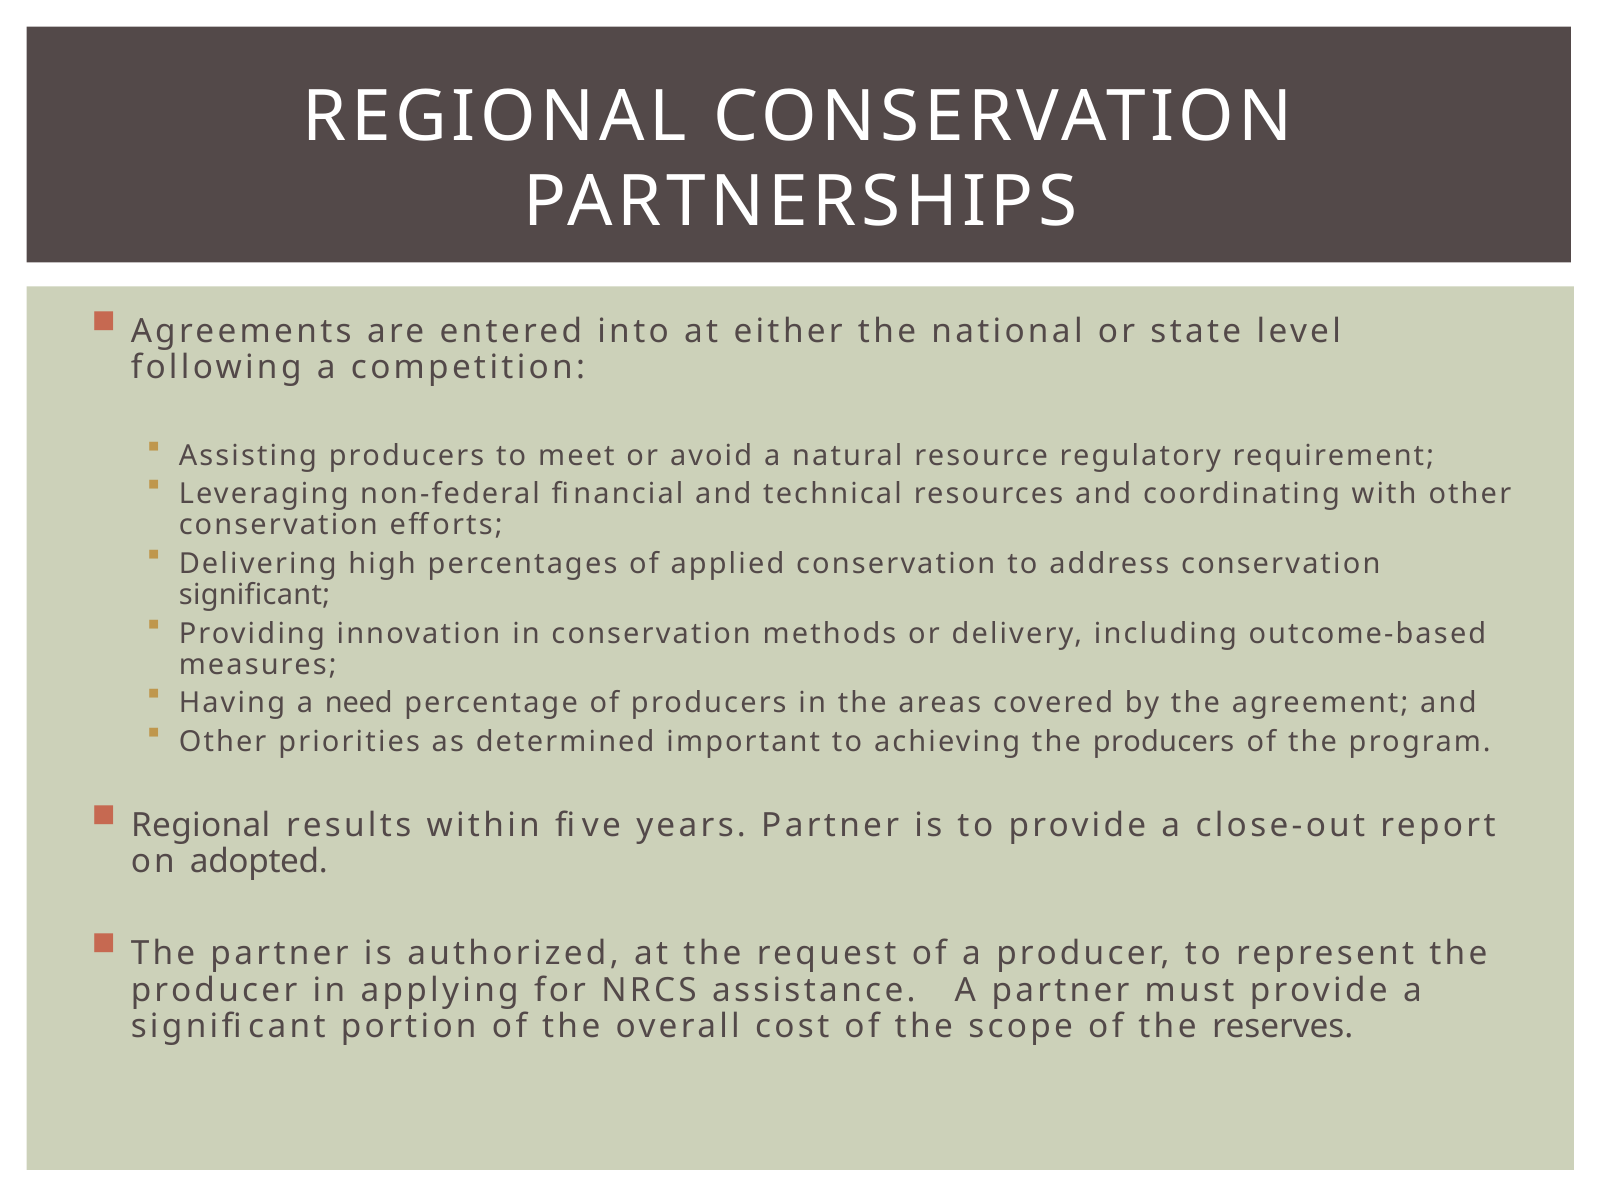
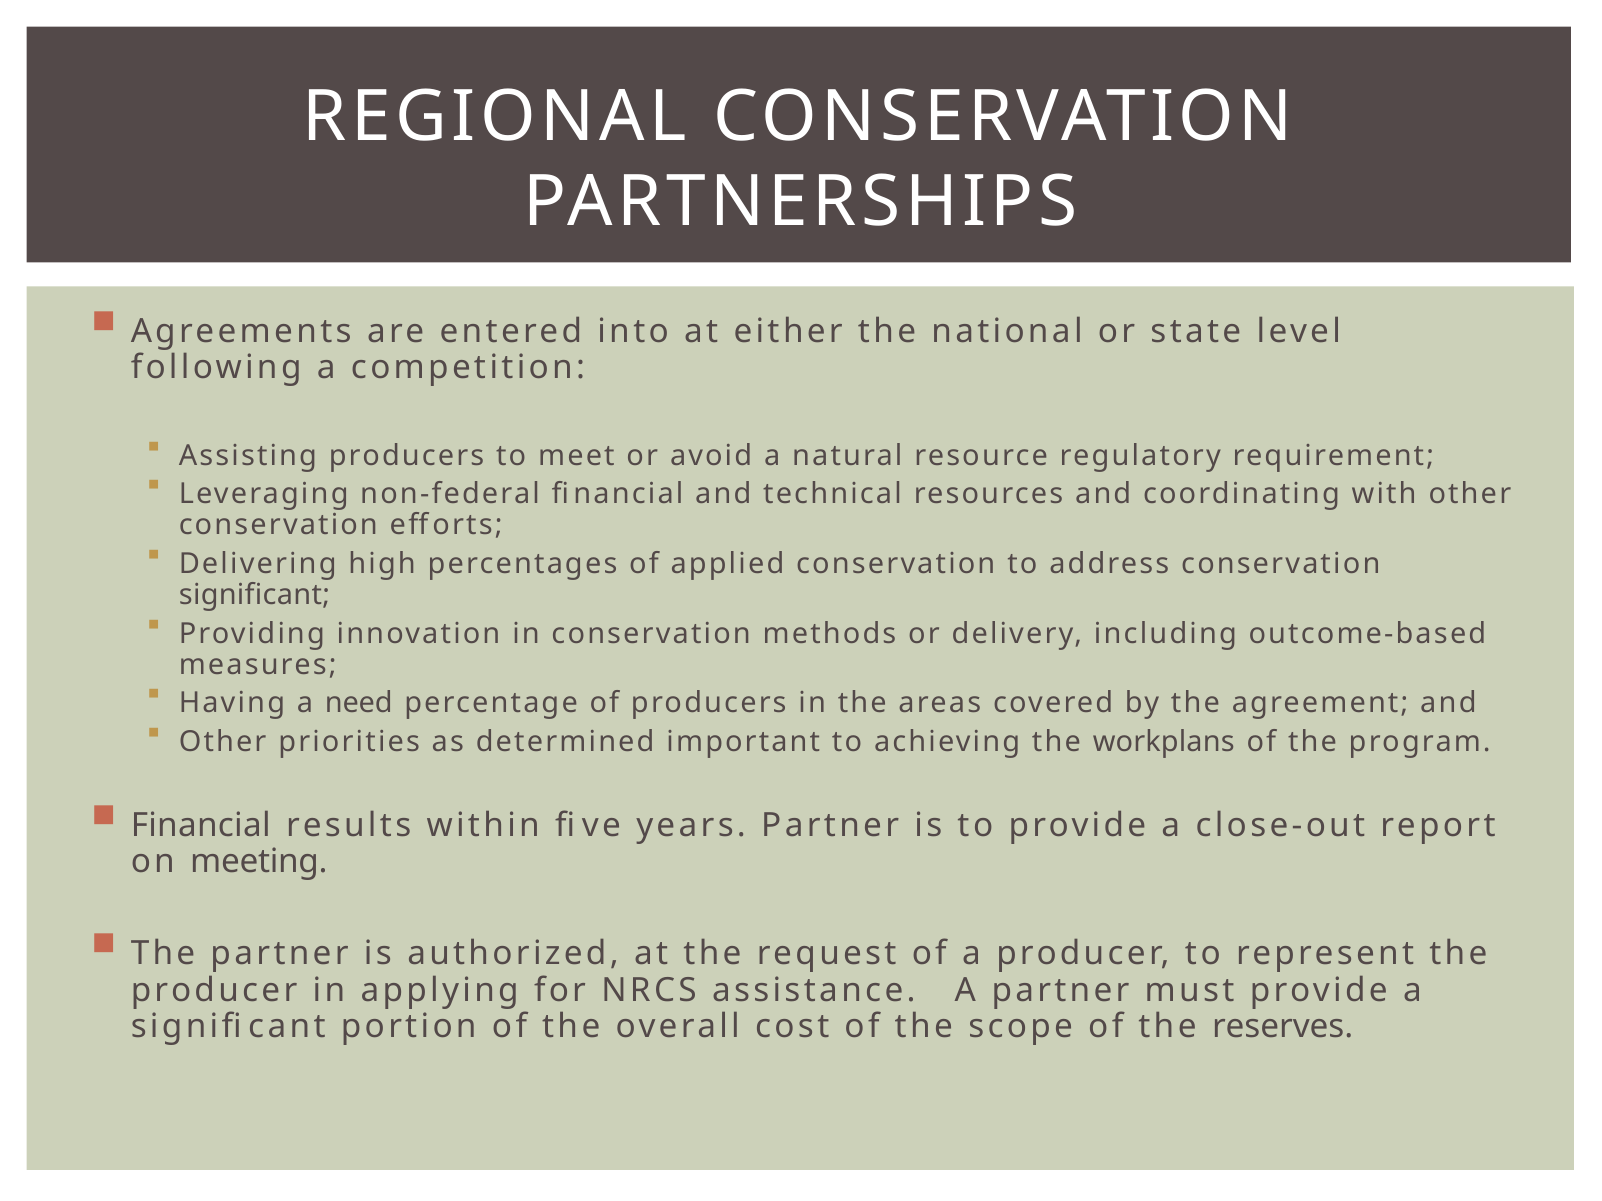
the producers: producers -> workplans (1164, 742)
Regional: Regional -> Financial (201, 826)
adopted: adopted -> meeting (259, 862)
